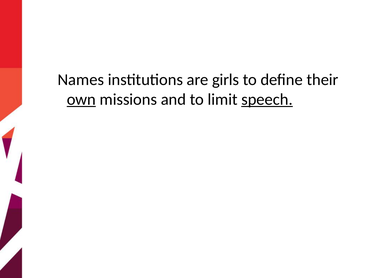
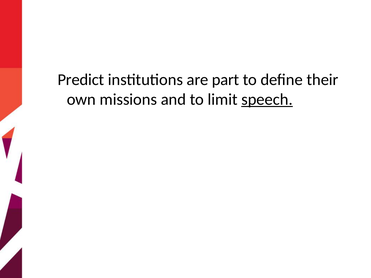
Names: Names -> Predict (81, 80)
girls: girls -> part (226, 80)
own underline: present -> none (81, 99)
